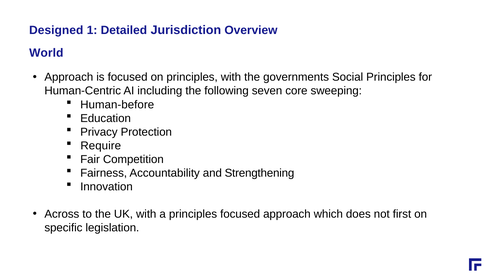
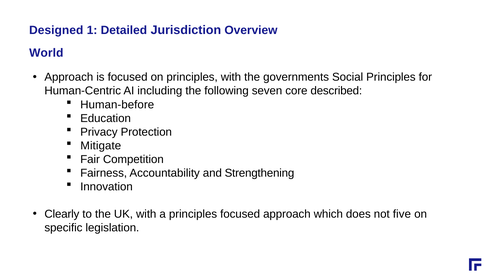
sweeping: sweeping -> described (336, 91)
Require: Require -> Mitigate (101, 146)
Across: Across -> Clearly (62, 214)
first: first -> five (402, 214)
